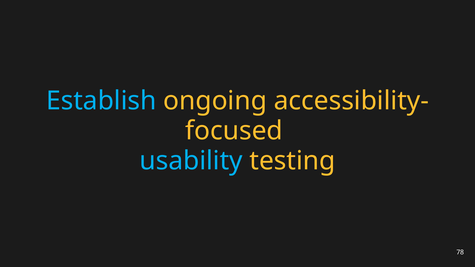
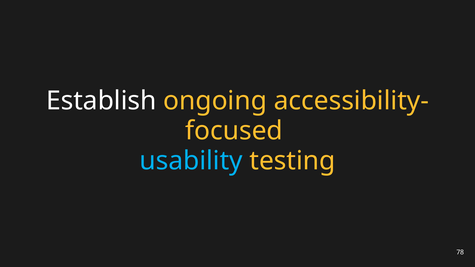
Establish colour: light blue -> white (101, 101)
